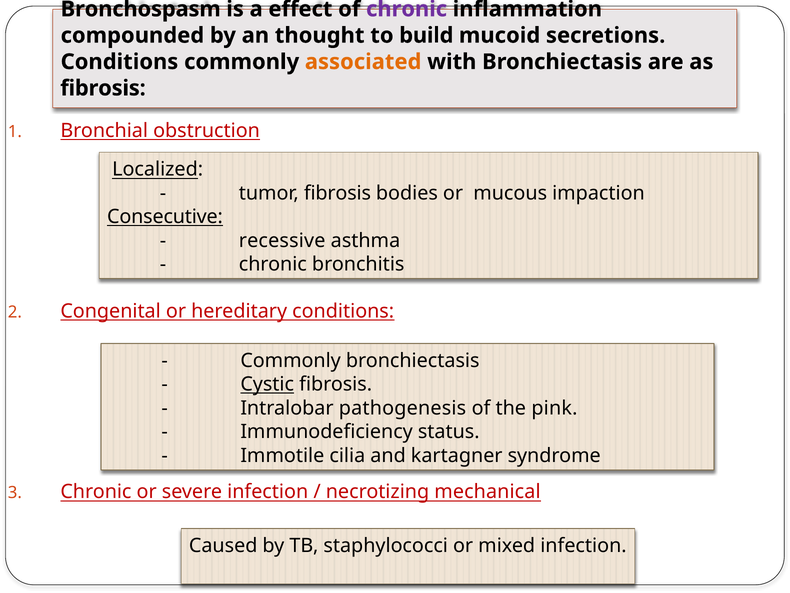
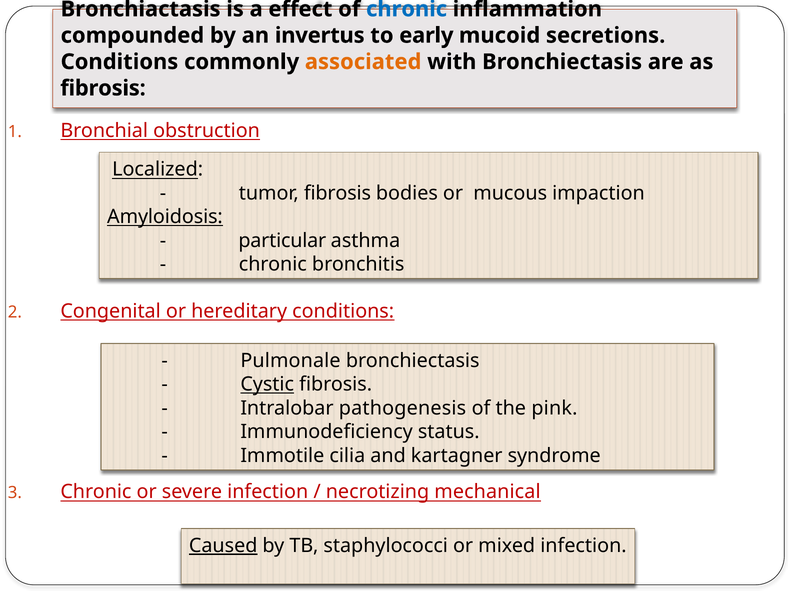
Bronchospasm: Bronchospasm -> Bronchiactasis (141, 9)
chronic colour: purple -> blue (407, 9)
thought: thought -> invertus (320, 35)
build: build -> early (426, 35)
Consecutive: Consecutive -> Amyloidosis (165, 217)
recessive: recessive -> particular (282, 240)
Commonly: Commonly -> Pulmonale (291, 360)
Caused underline: none -> present (223, 545)
